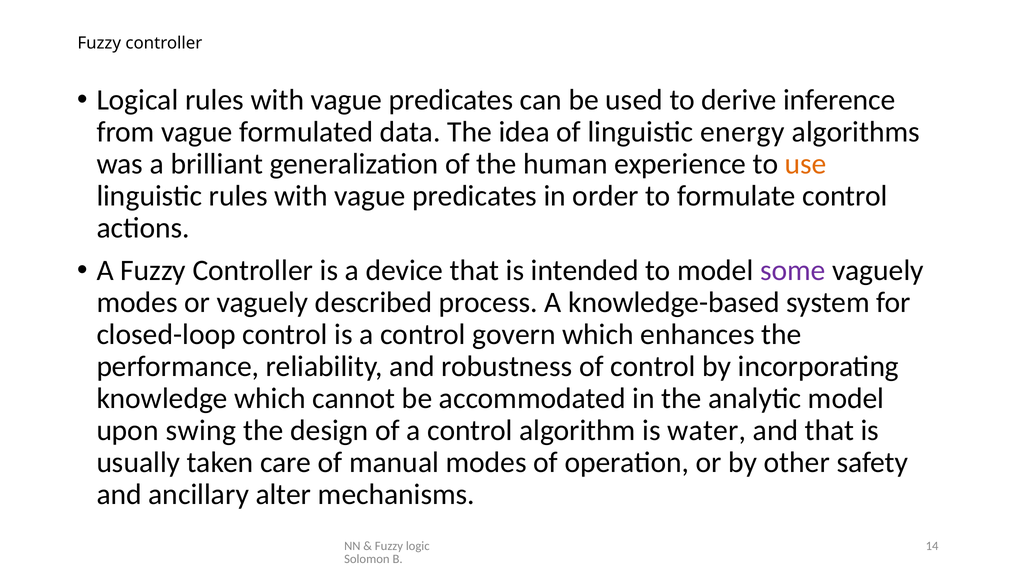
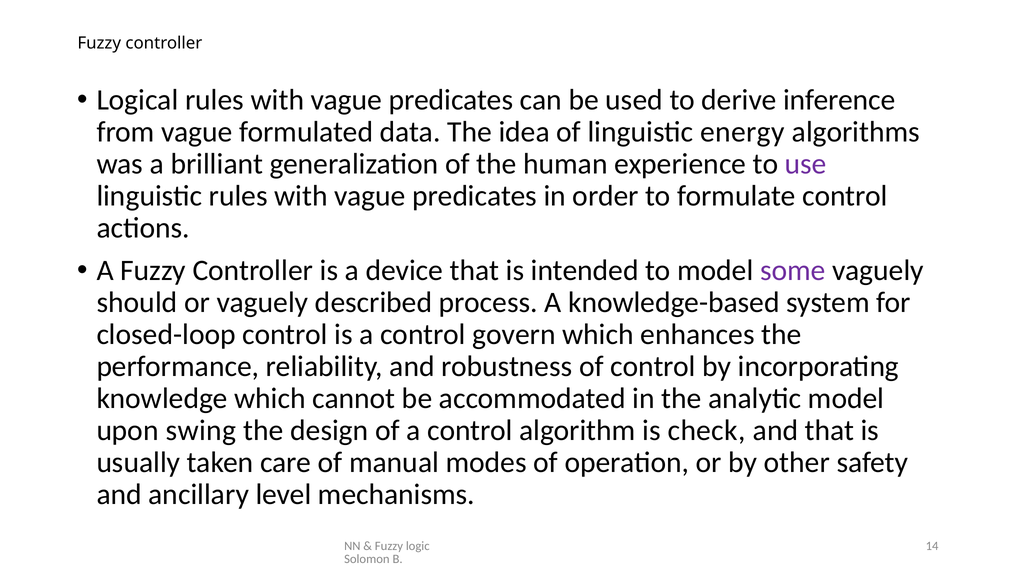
use colour: orange -> purple (806, 164)
modes: modes -> should (137, 302)
water: water -> check (707, 430)
alter: alter -> level (283, 494)
